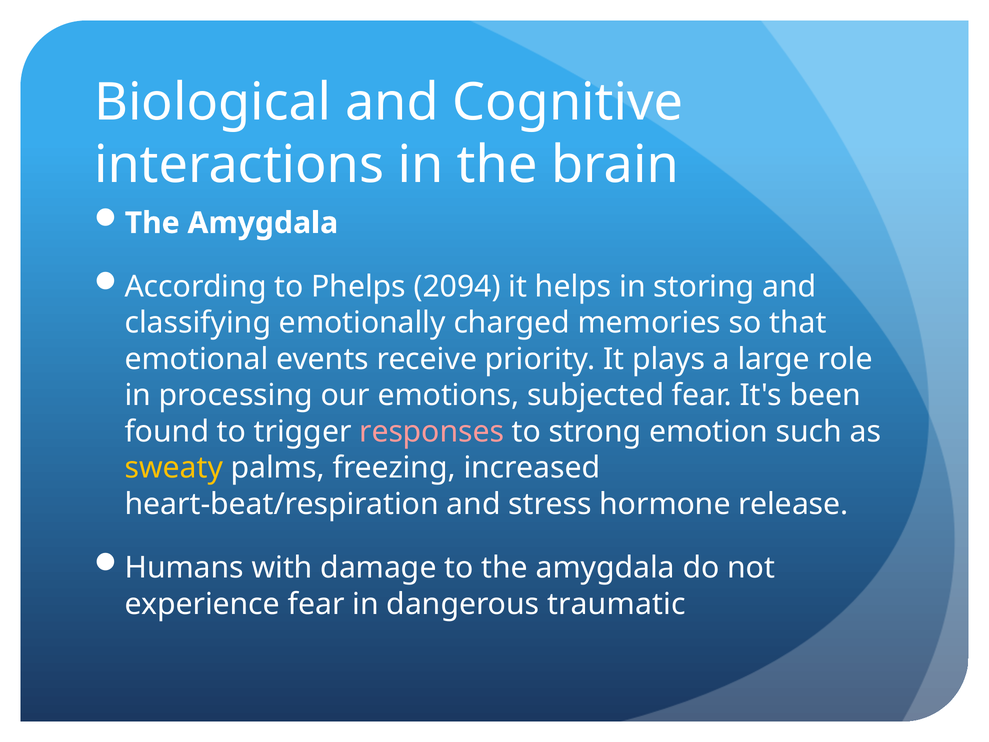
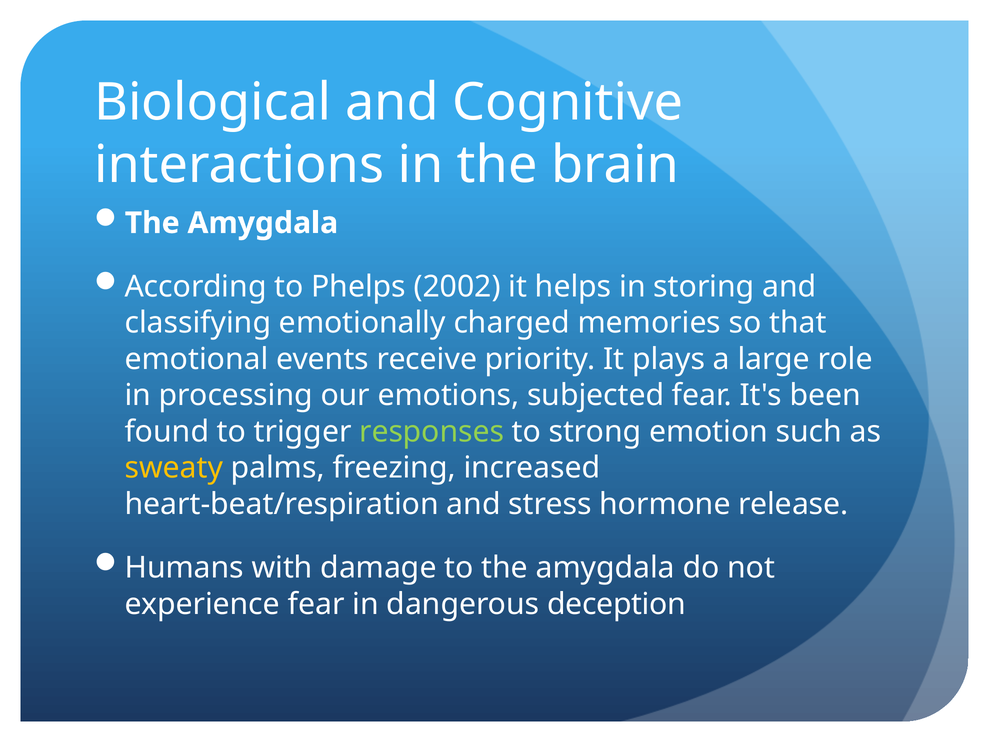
2094: 2094 -> 2002 (457, 287)
responses colour: pink -> light green (432, 431)
traumatic: traumatic -> deception (617, 604)
